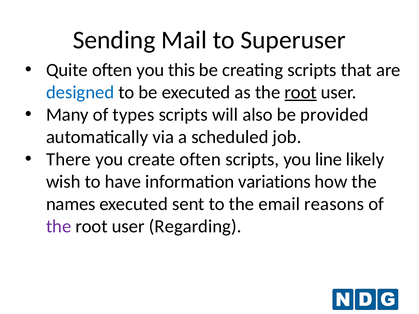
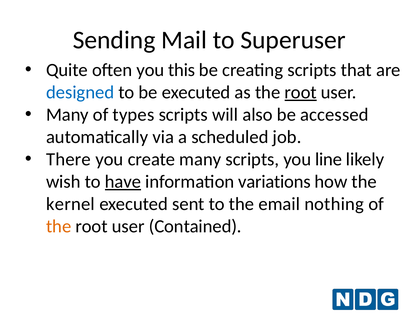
provided: provided -> accessed (334, 115)
create often: often -> many (200, 160)
have underline: none -> present (123, 182)
names: names -> kernel (71, 204)
reasons: reasons -> nothing (334, 204)
the colour: purple -> orange (59, 227)
Regarding: Regarding -> Contained (195, 227)
